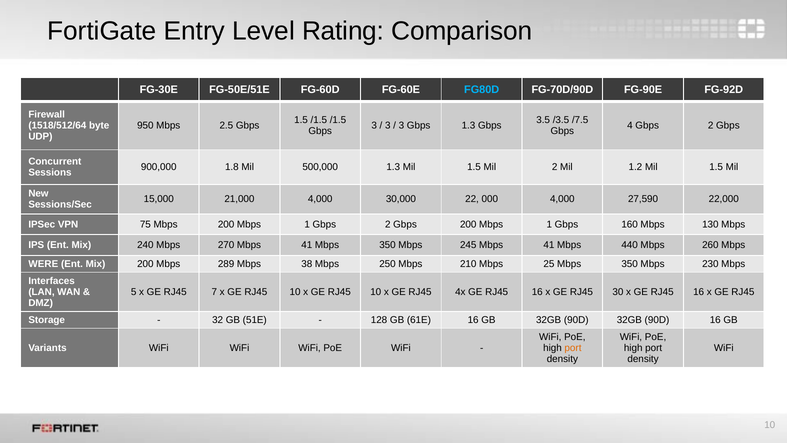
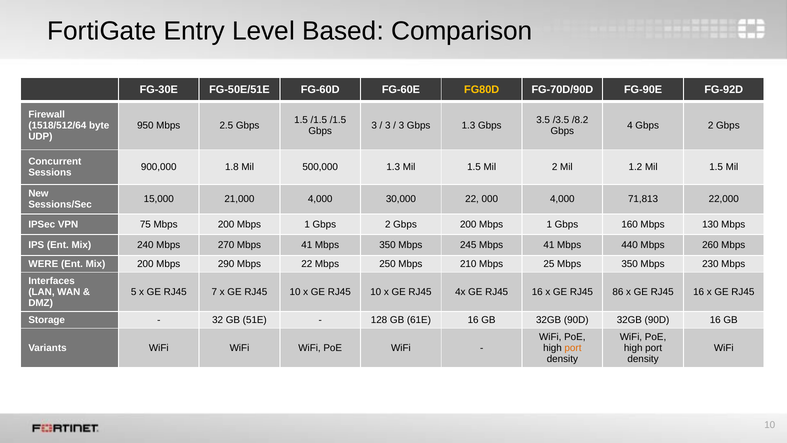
Rating: Rating -> Based (343, 31)
FG80D colour: light blue -> yellow (482, 89)
/7.5: /7.5 -> /8.2 (580, 120)
27,590: 27,590 -> 71,813 (643, 199)
289: 289 -> 290 (226, 264)
Mbps 38: 38 -> 22 (307, 264)
30: 30 -> 86 (618, 292)
